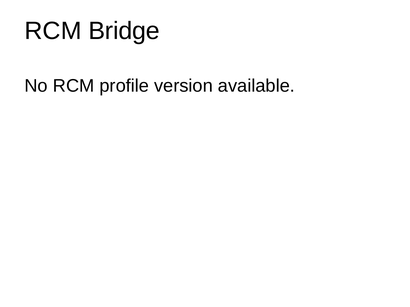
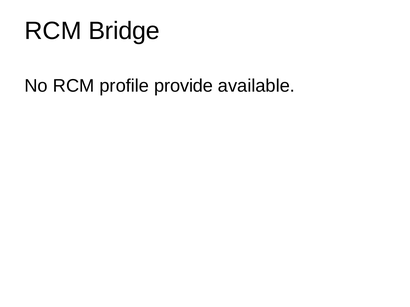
version: version -> provide (184, 86)
